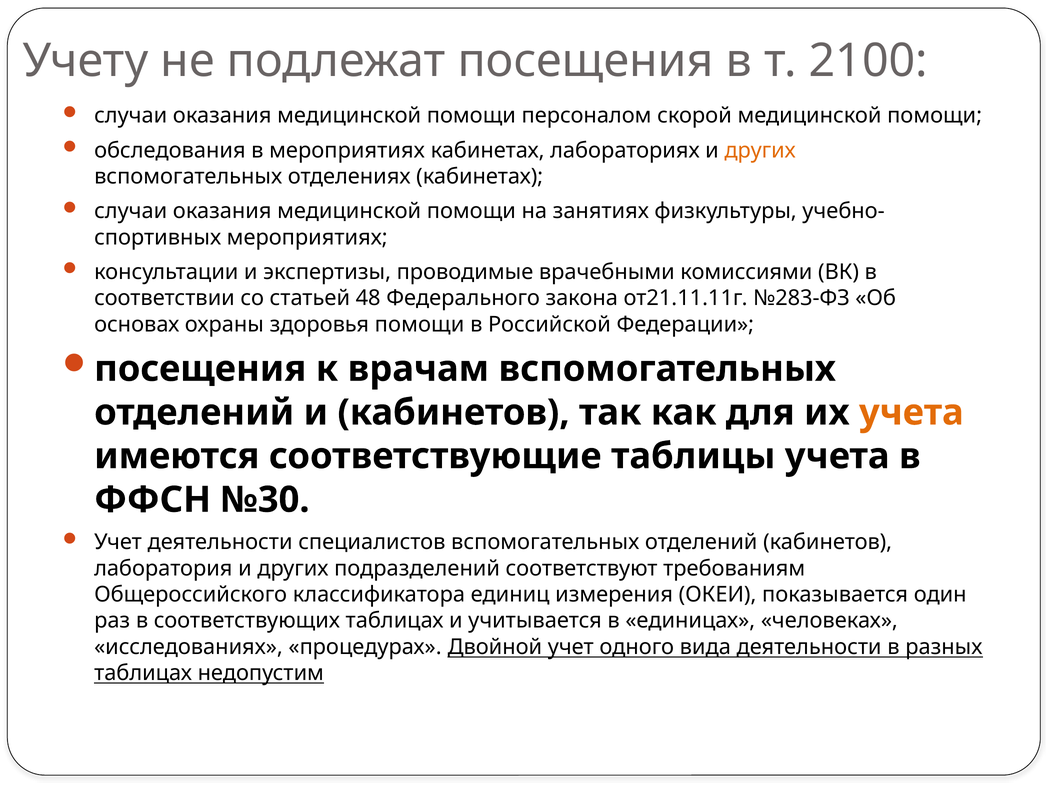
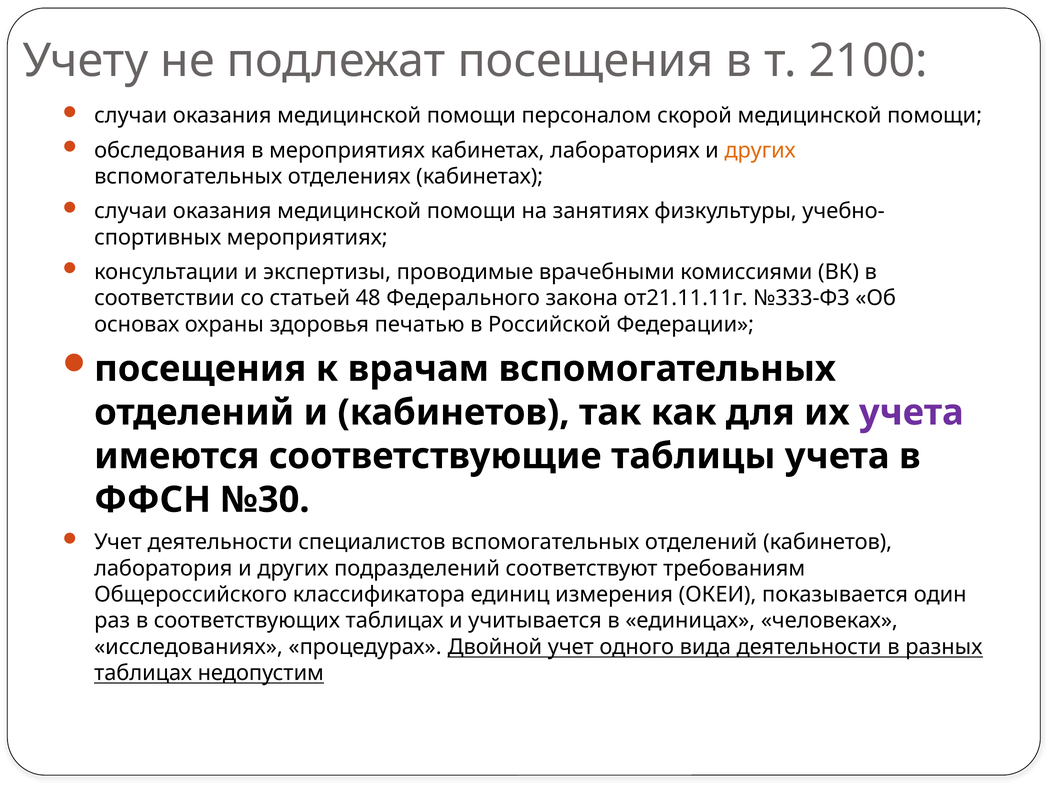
№283-ФЗ: №283-ФЗ -> №333-ФЗ (801, 298)
здоровья помощи: помощи -> печатью (420, 324)
учета colour: orange -> purple (911, 413)
